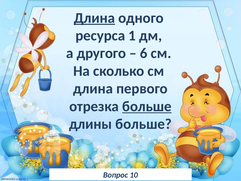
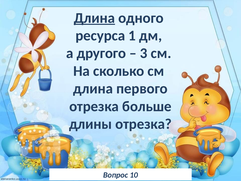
6: 6 -> 3 (144, 53)
больше underline: present -> none (147, 106)
длины больше: больше -> отрезка (144, 124)
